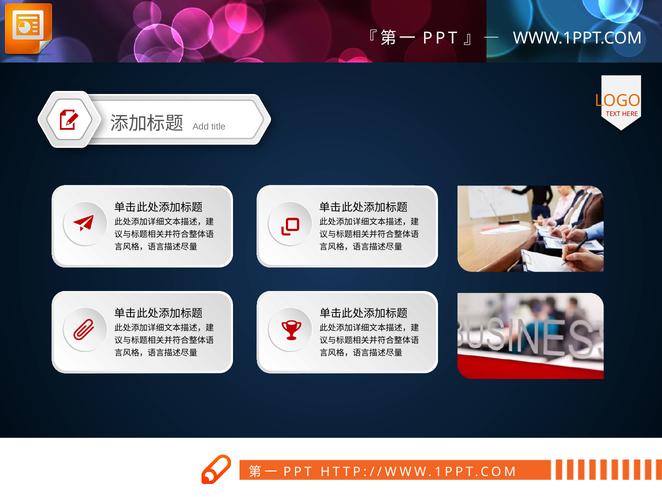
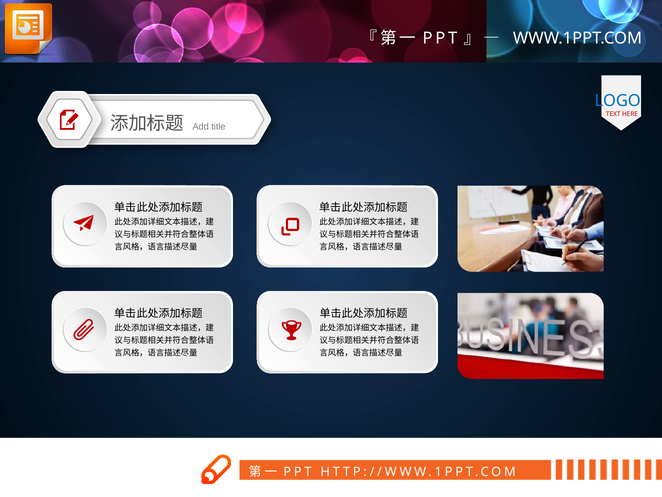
LOGO colour: orange -> blue (618, 101)
